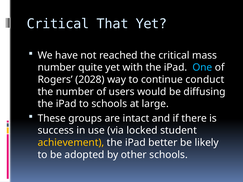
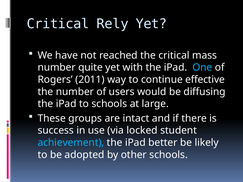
That: That -> Rely (113, 24)
2028: 2028 -> 2011 (90, 80)
conduct: conduct -> effective (205, 80)
achievement colour: yellow -> light blue (71, 143)
